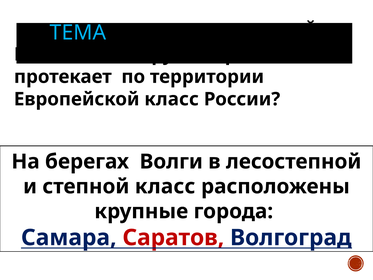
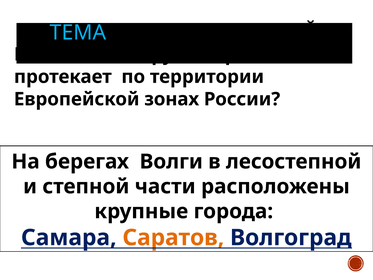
Европейской класс: класс -> зонах (172, 99)
степной класс: класс -> части (165, 186)
Саратов colour: red -> orange (173, 237)
